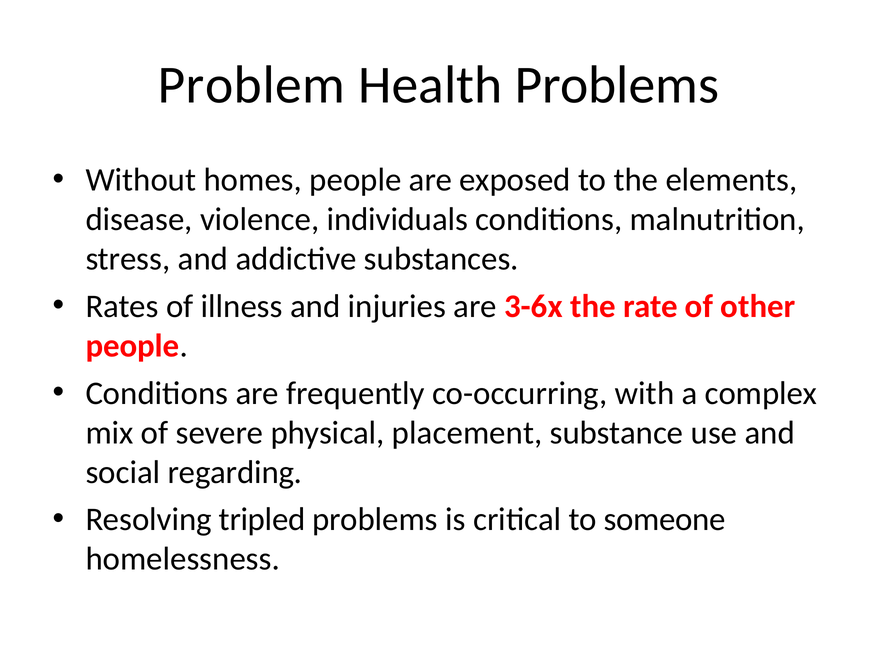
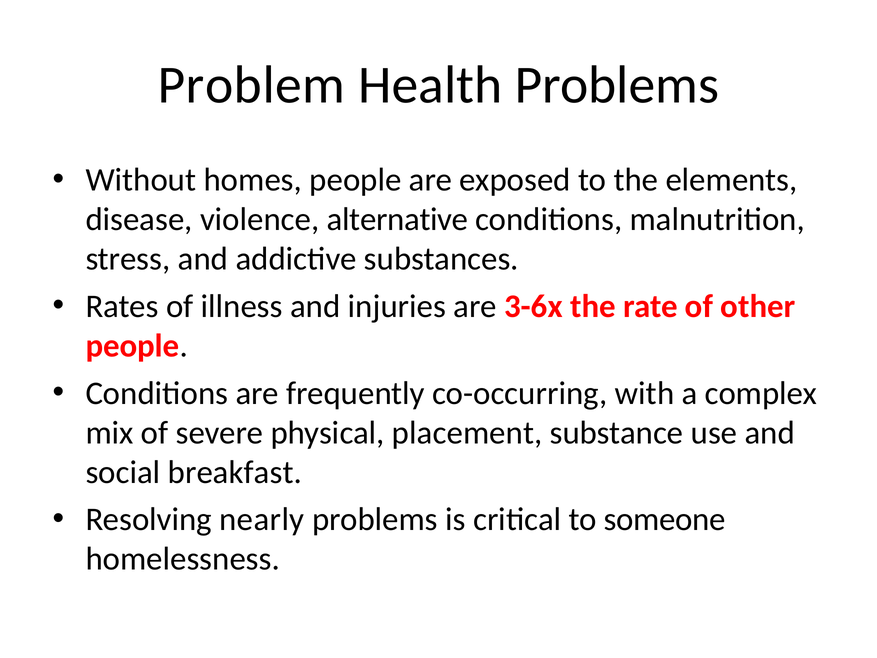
individuals: individuals -> alternative (397, 219)
regarding: regarding -> breakfast (235, 472)
tripled: tripled -> nearly (262, 519)
